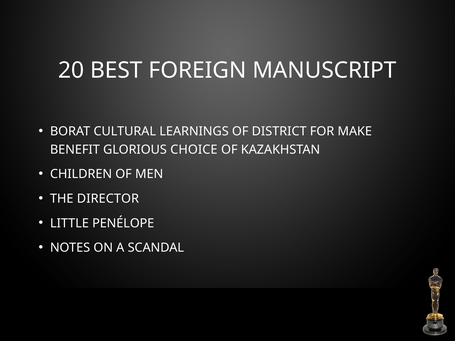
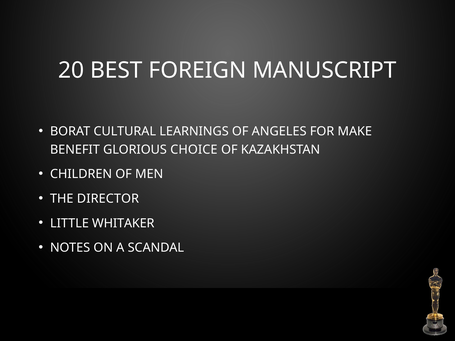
DISTRICT: DISTRICT -> ANGELES (279, 132)
PENÉLOPE: PENÉLOPE -> WHITAKER (123, 223)
